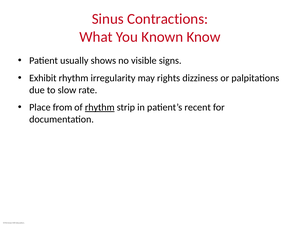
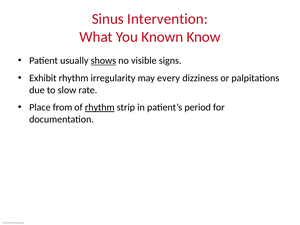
Contractions: Contractions -> Intervention (168, 19)
shows underline: none -> present (103, 61)
rights: rights -> every (169, 78)
recent: recent -> period (198, 107)
